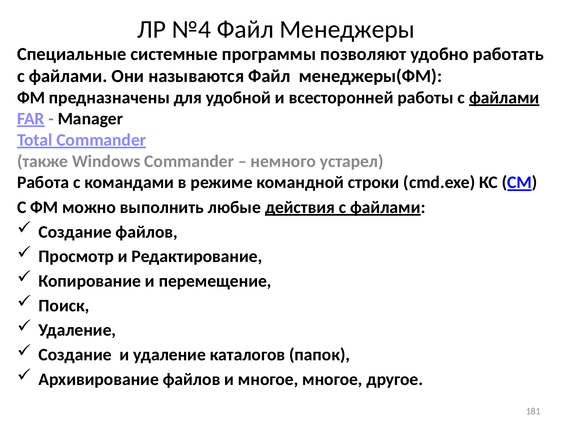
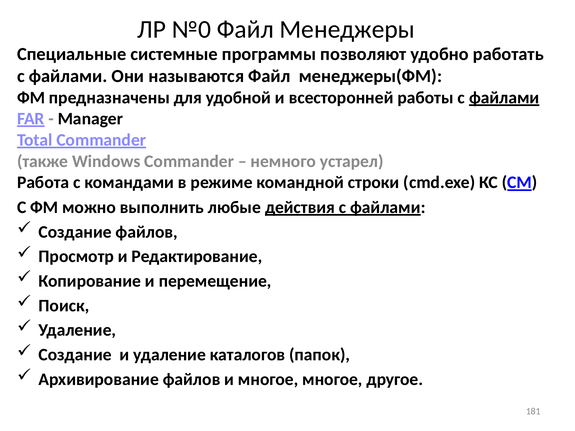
№4: №4 -> №0 (191, 29)
